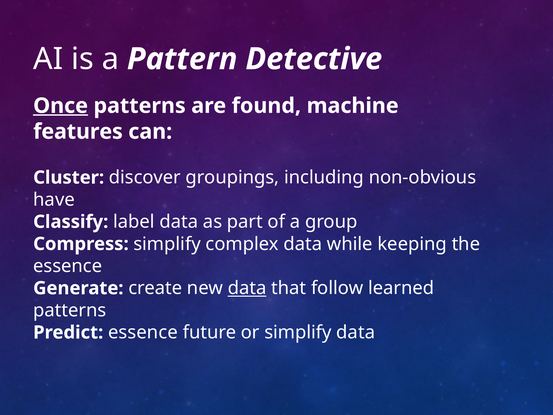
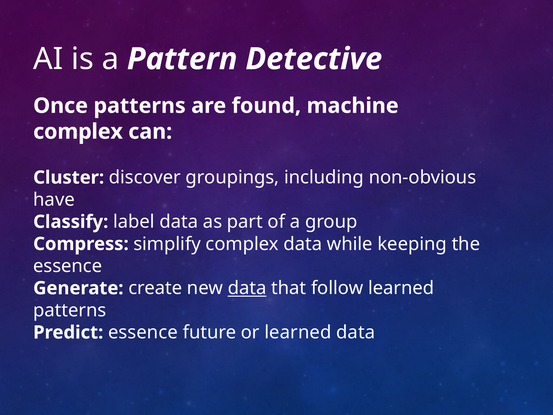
Once underline: present -> none (61, 106)
features: features -> complex (78, 132)
or simplify: simplify -> learned (298, 332)
